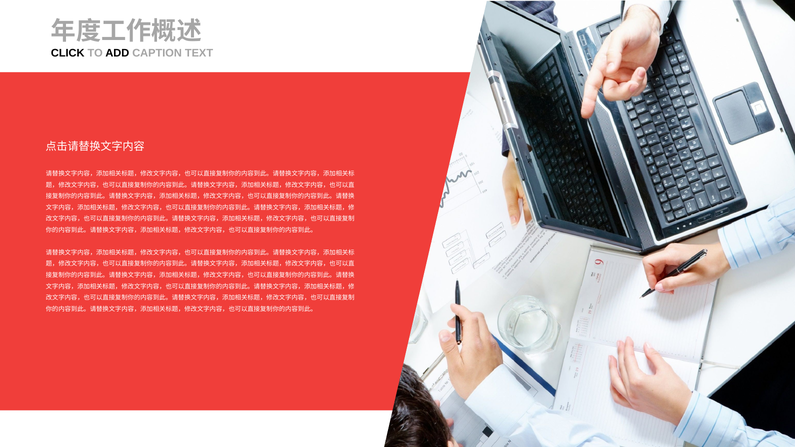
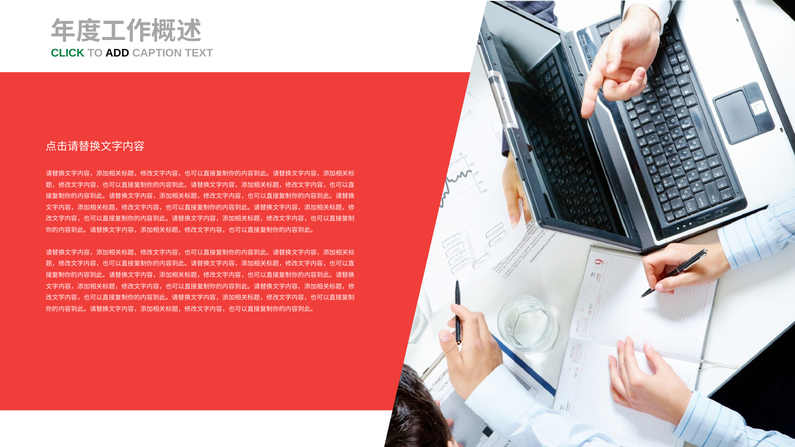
CLICK colour: black -> green (68, 53)
